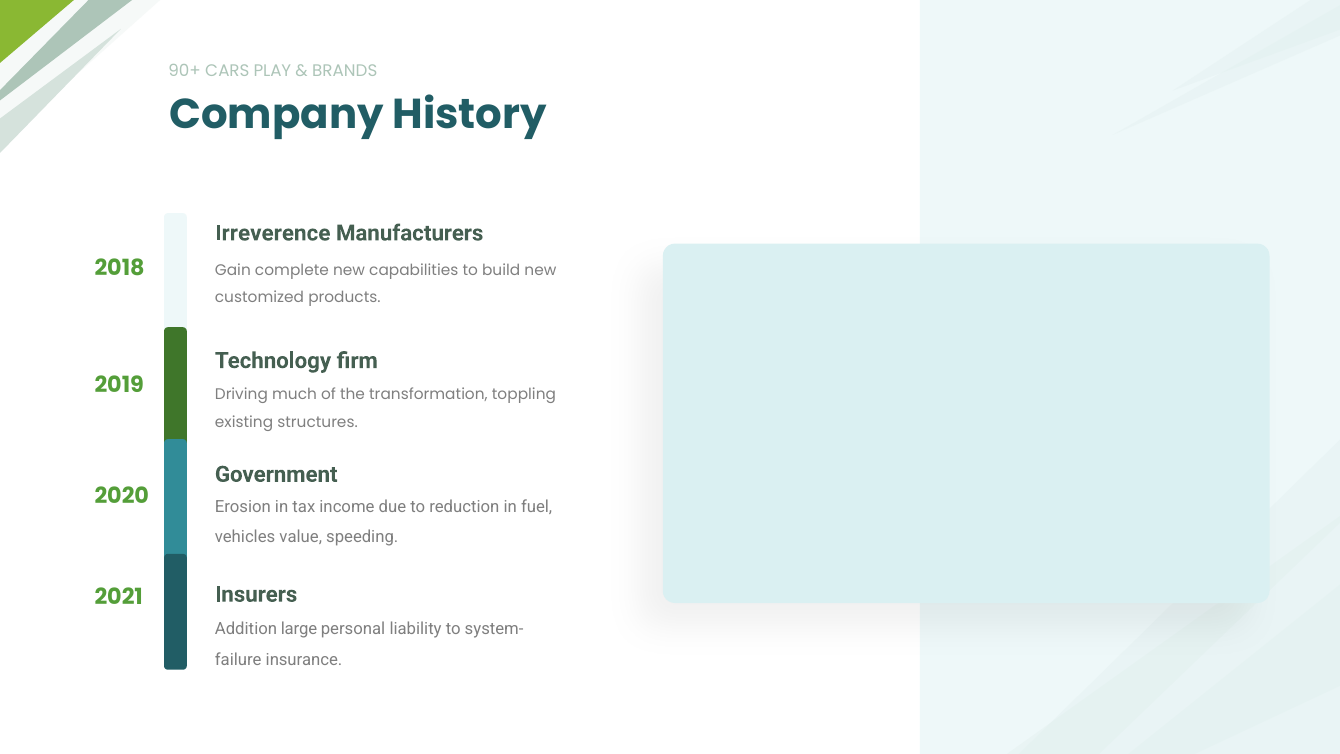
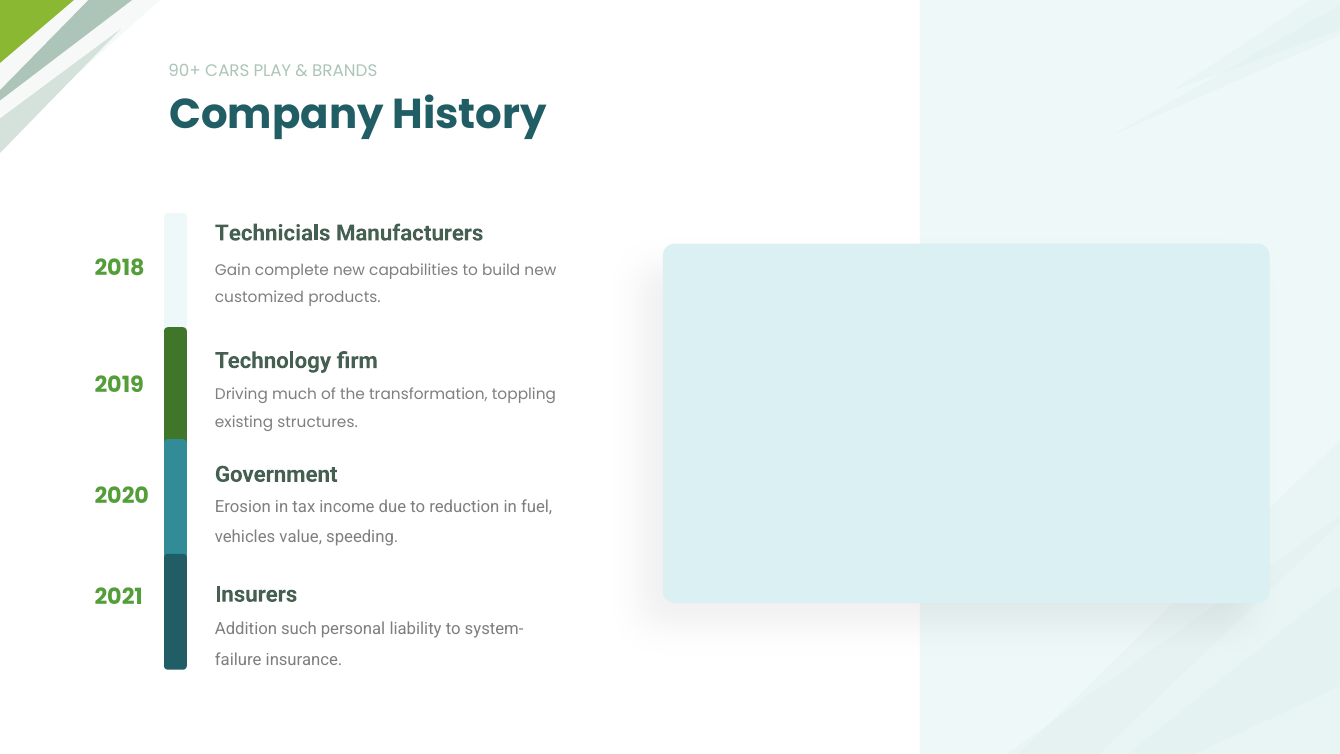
Irreverence: Irreverence -> Technicials (273, 233)
large: large -> such (299, 629)
